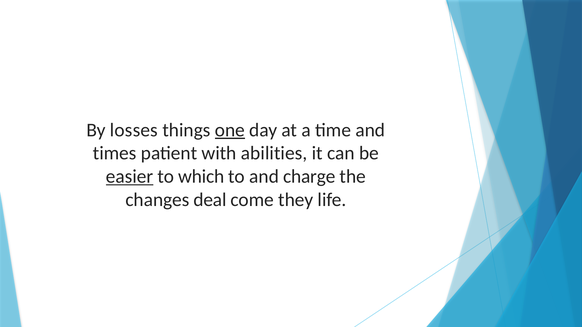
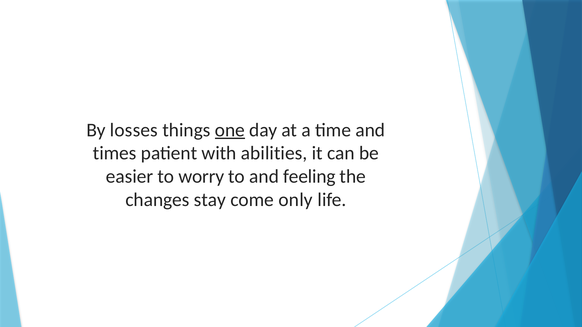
easier underline: present -> none (130, 177)
which: which -> worry (201, 177)
charge: charge -> feeling (309, 177)
deal: deal -> stay (210, 200)
they: they -> only (296, 200)
